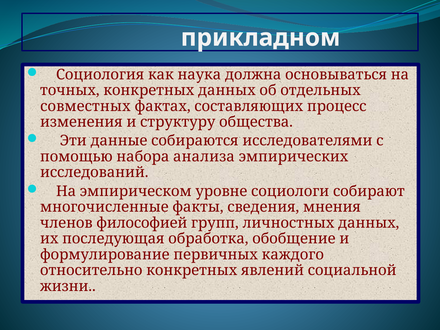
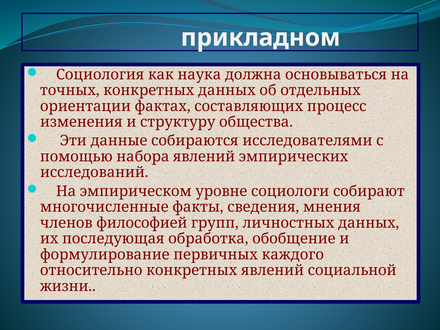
совместных: совместных -> ориентации (85, 106)
набора анализа: анализа -> явлений (204, 157)
